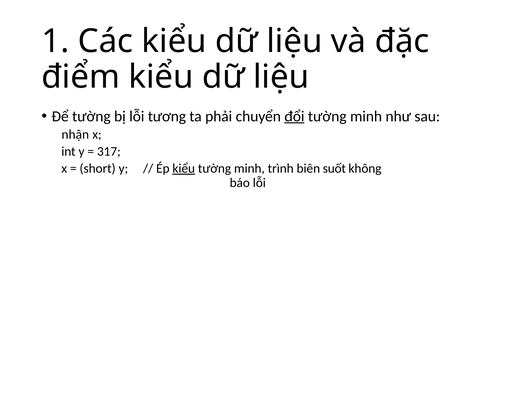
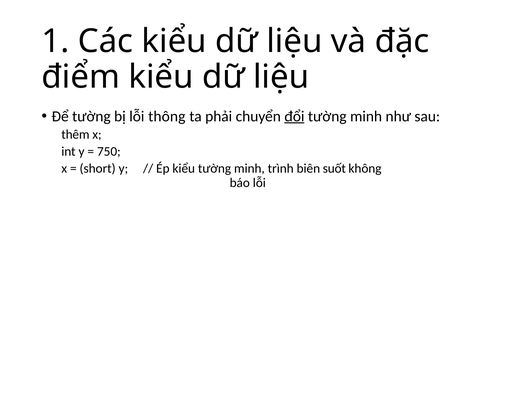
tương: tương -> thông (167, 116)
nhận: nhận -> thêm (75, 134)
317: 317 -> 750 (109, 151)
kiểu underline: present -> none (184, 168)
